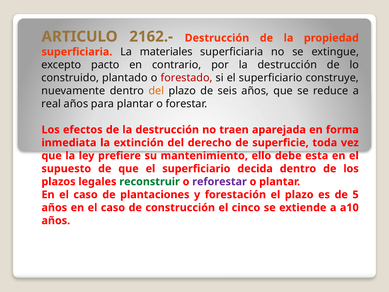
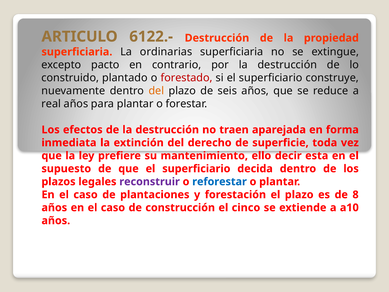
2162.-: 2162.- -> 6122.- (151, 37)
materiales: materiales -> ordinarias (166, 52)
debe: debe -> decir (288, 156)
reconstruir colour: green -> purple (150, 182)
reforestar colour: purple -> blue (220, 182)
5: 5 -> 8 (356, 195)
